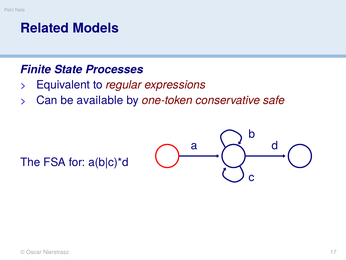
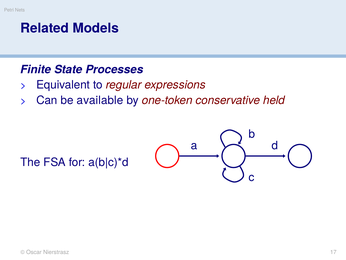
safe: safe -> held (274, 100)
